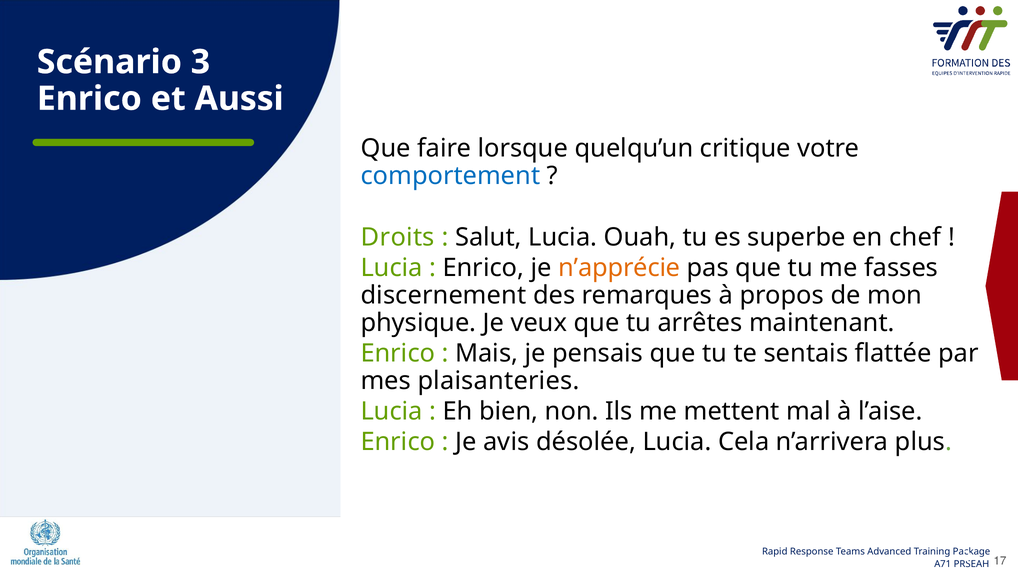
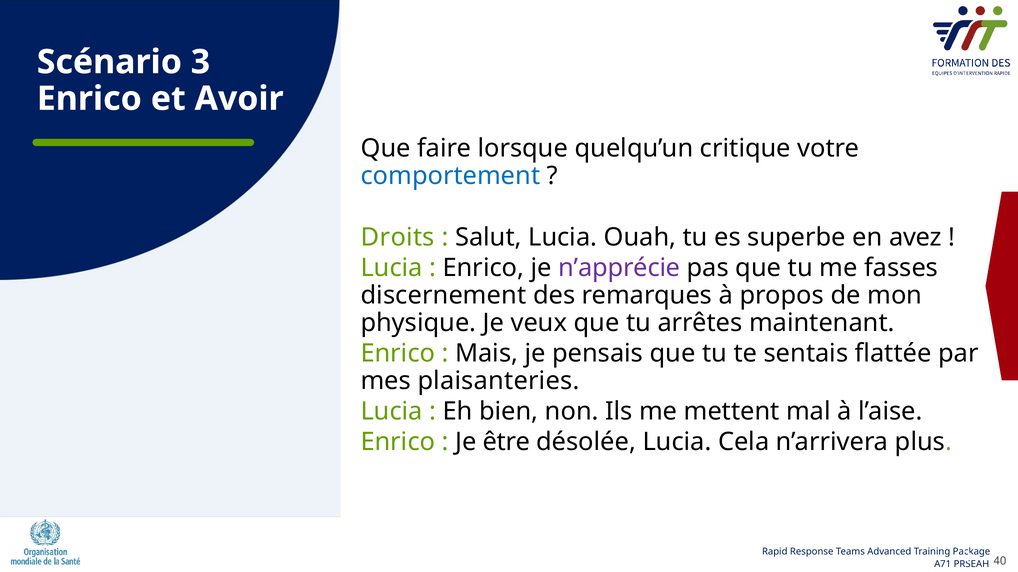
Aussi: Aussi -> Avoir (239, 99)
chef: chef -> avez (915, 237)
n’apprécie colour: orange -> purple (619, 268)
avis: avis -> être (506, 442)
17: 17 -> 40 (1000, 562)
